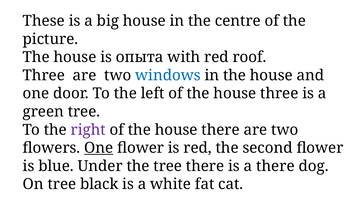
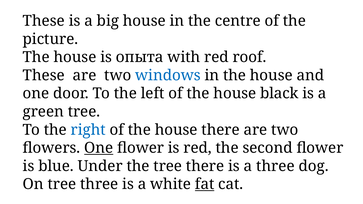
Three: Three -> These (44, 75)
house three: three -> black (279, 94)
right colour: purple -> blue (88, 130)
a there: there -> three (275, 166)
tree black: black -> three (99, 184)
fat underline: none -> present (205, 184)
